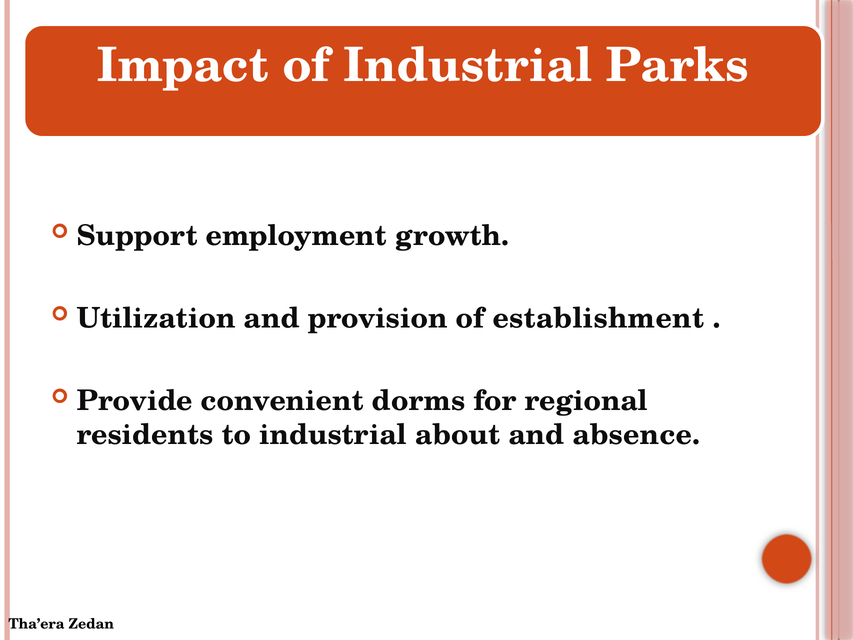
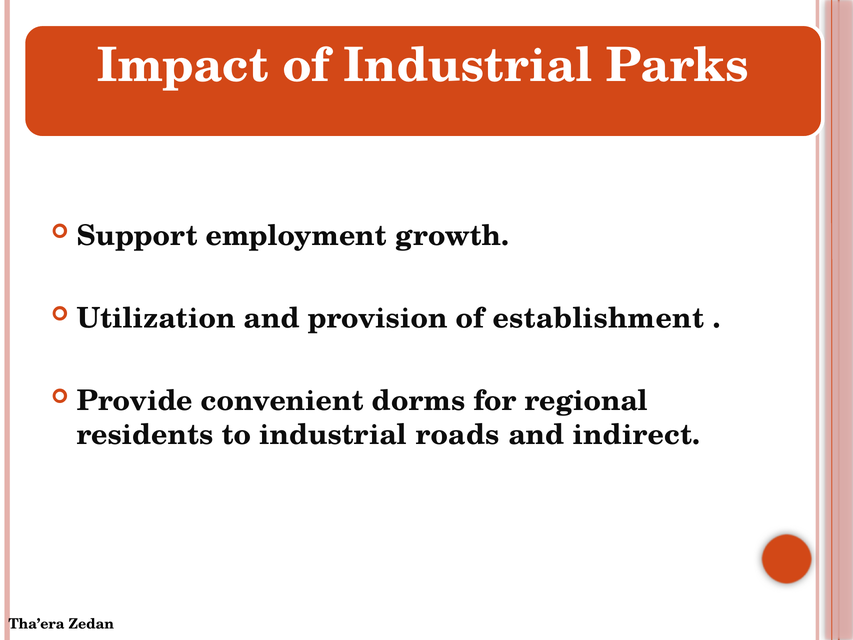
about: about -> roads (458, 435)
absence: absence -> indirect (636, 435)
